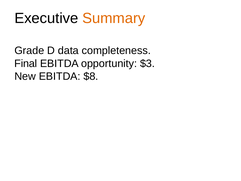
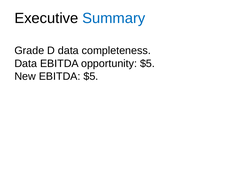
Summary colour: orange -> blue (114, 18)
Final: Final -> Data (26, 63)
opportunity $3: $3 -> $5 (147, 63)
EBITDA $8: $8 -> $5 (91, 76)
